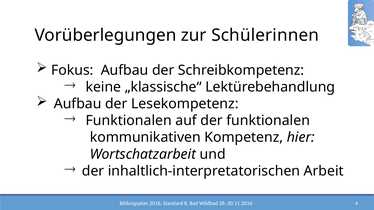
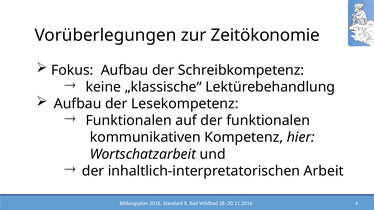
Schülerinnen: Schülerinnen -> Zeitökonomie (265, 35)
